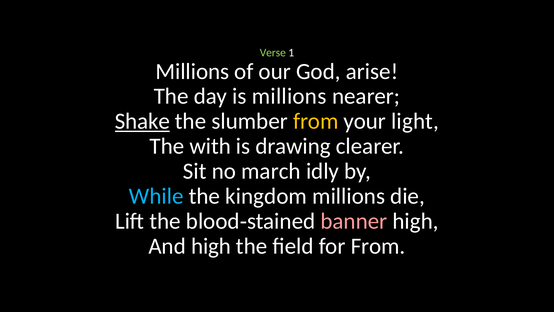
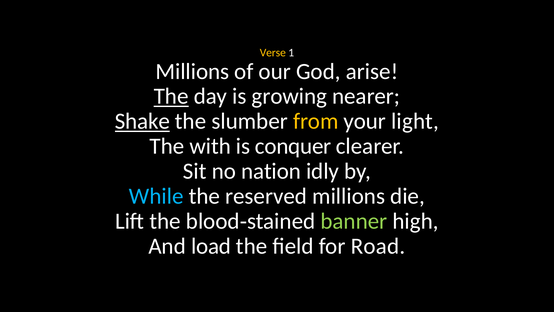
Verse colour: light green -> yellow (273, 53)
The underline: none -> present (171, 96)
is millions: millions -> growing (289, 96)
drawing: drawing -> conquer (293, 146)
march: march -> nation (271, 171)
kingdom: kingdom -> reserved (266, 196)
banner colour: pink -> light green (354, 221)
And high: high -> load (211, 246)
for From: From -> Road (378, 246)
